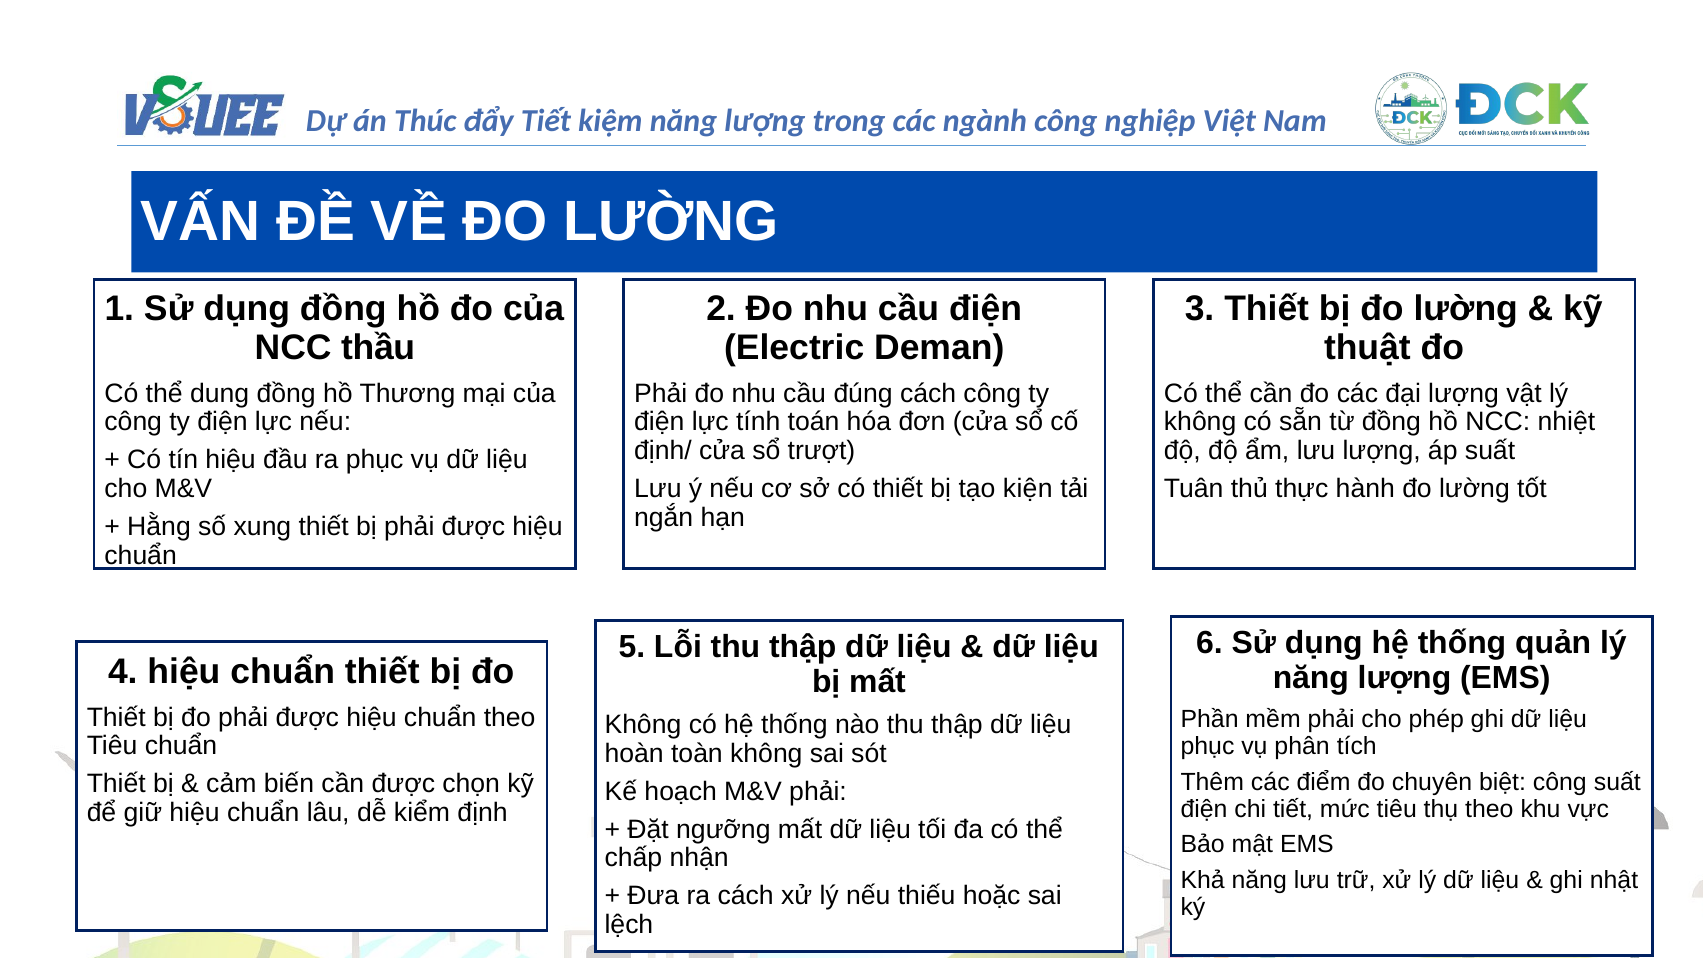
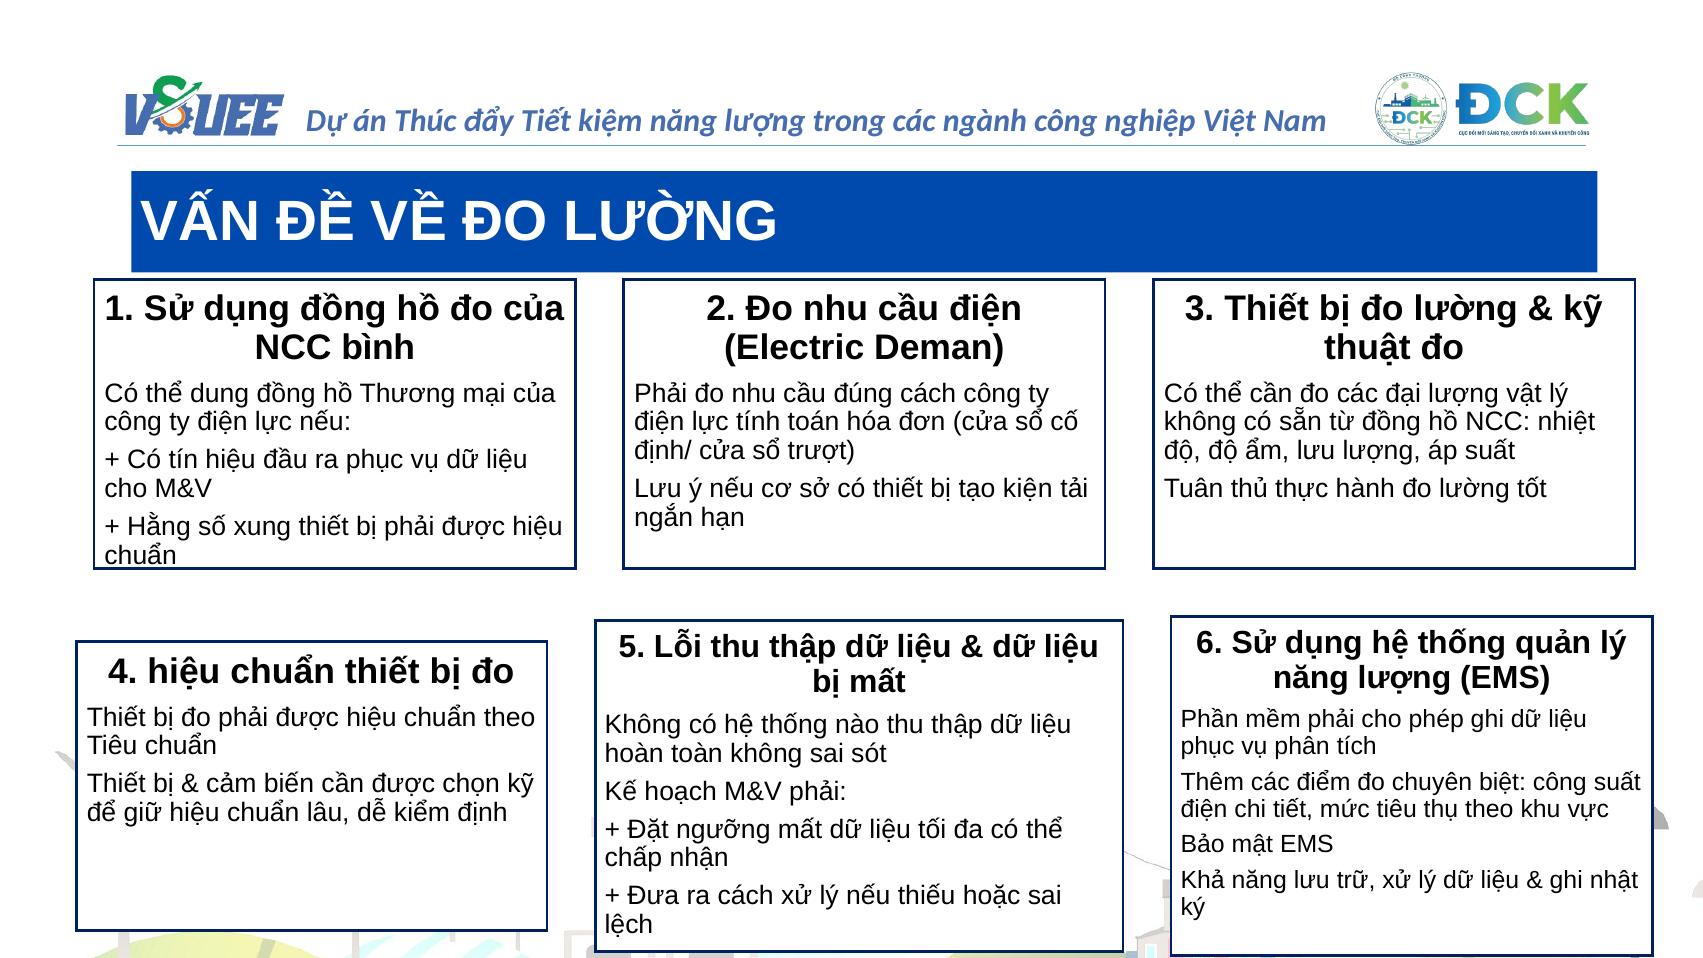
thầu: thầu -> bình (378, 347)
